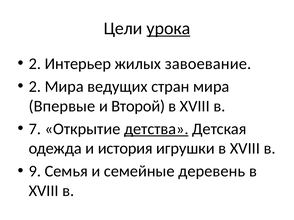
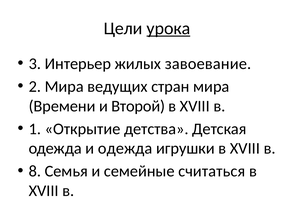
2: 2 -> 3 (35, 64)
Впервые: Впервые -> Времени (62, 106)
7: 7 -> 1 (35, 129)
детства underline: present -> none (156, 129)
и история: история -> одежда (125, 149)
9: 9 -> 8 (35, 172)
деревень: деревень -> считаться (212, 172)
